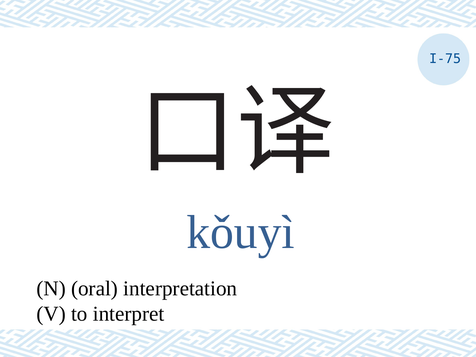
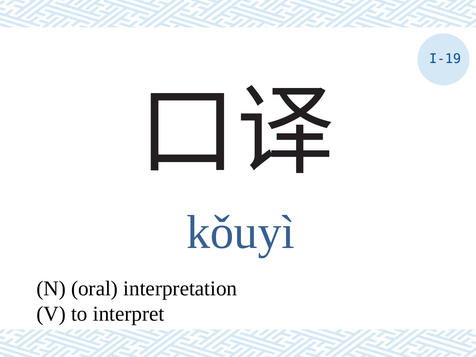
I-75: I-75 -> I-19 (445, 59)
